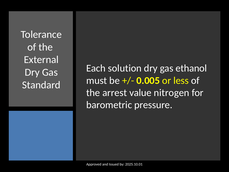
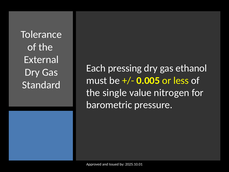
solution: solution -> pressing (125, 68)
arrest: arrest -> single (115, 93)
